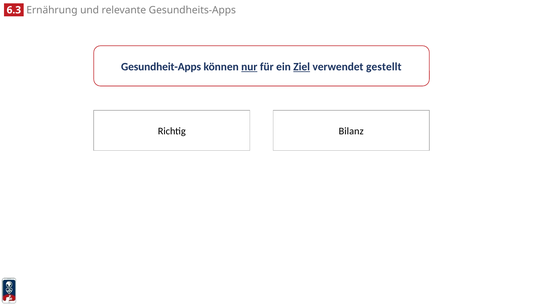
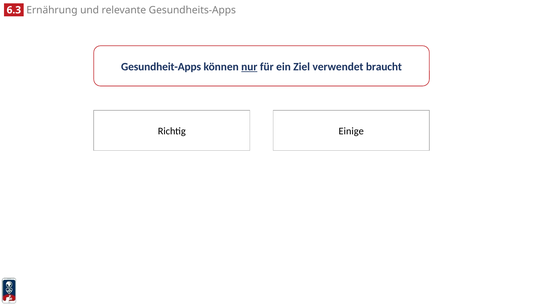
Ziel underline: present -> none (302, 67)
gestellt: gestellt -> braucht (384, 67)
Bilanz: Bilanz -> Einige (351, 131)
